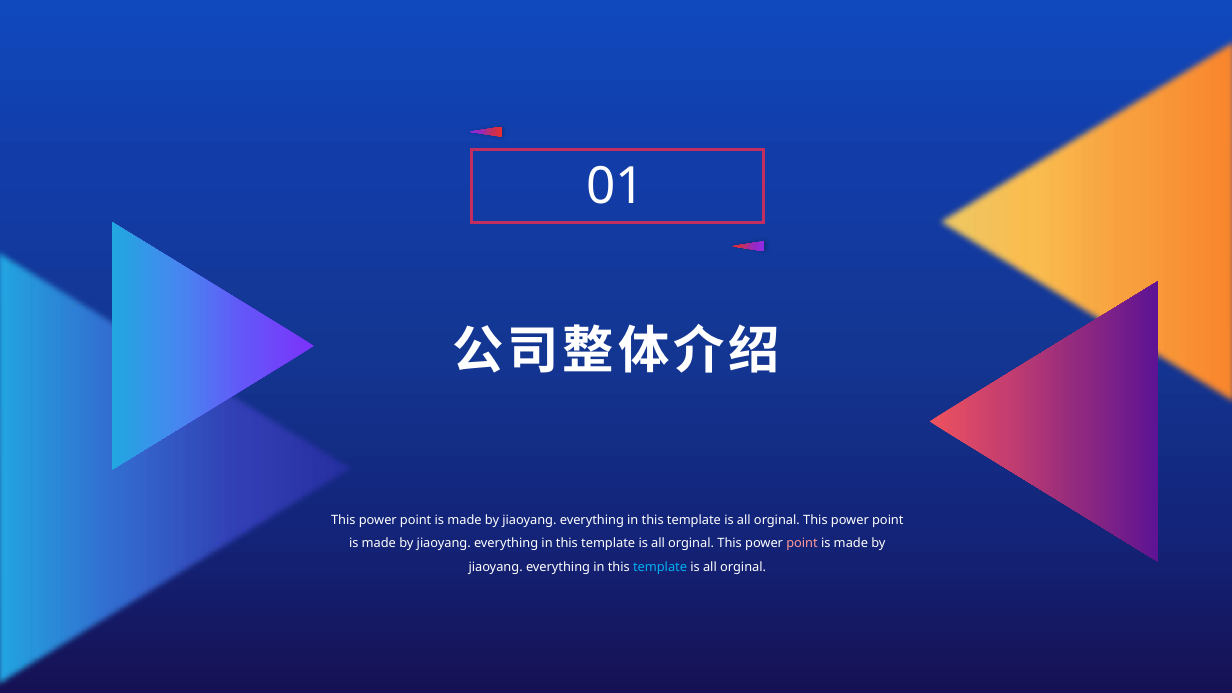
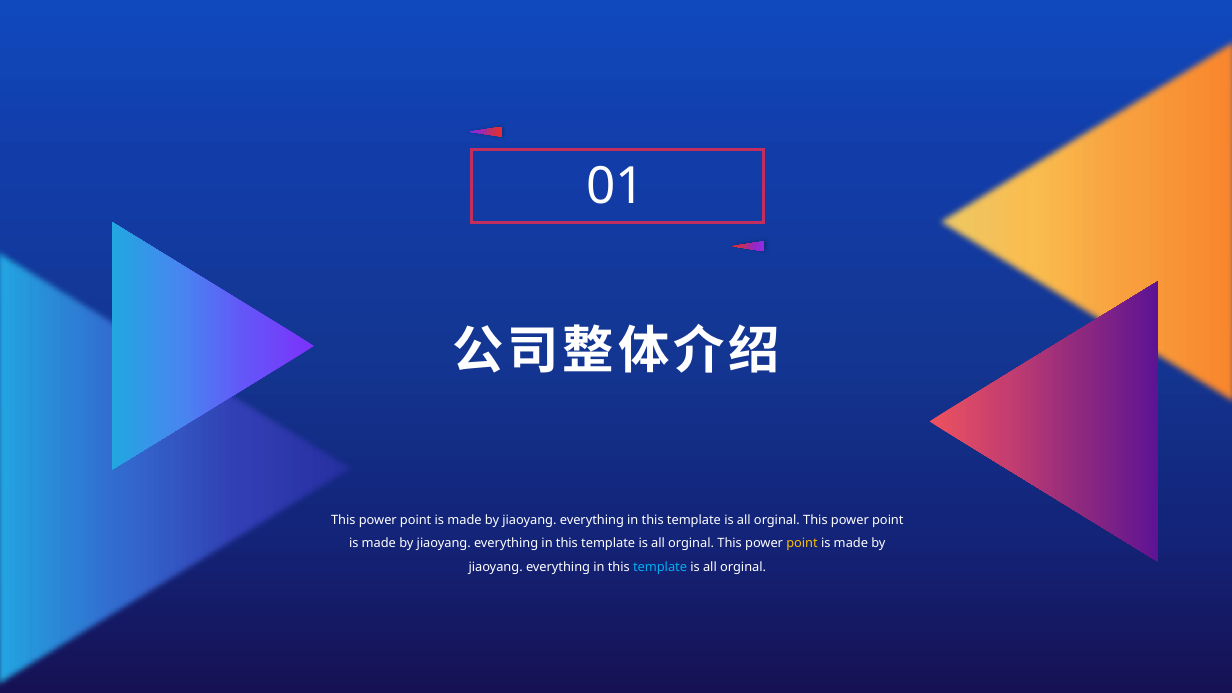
point colour: pink -> yellow (802, 544)
